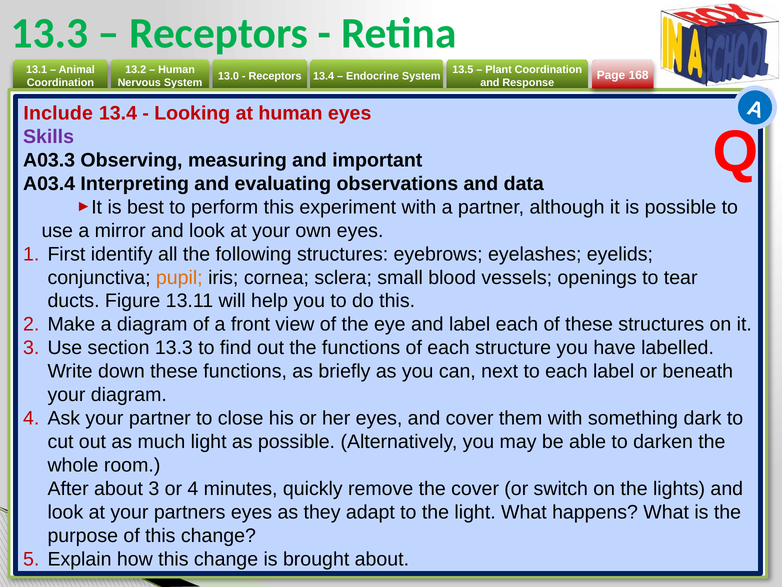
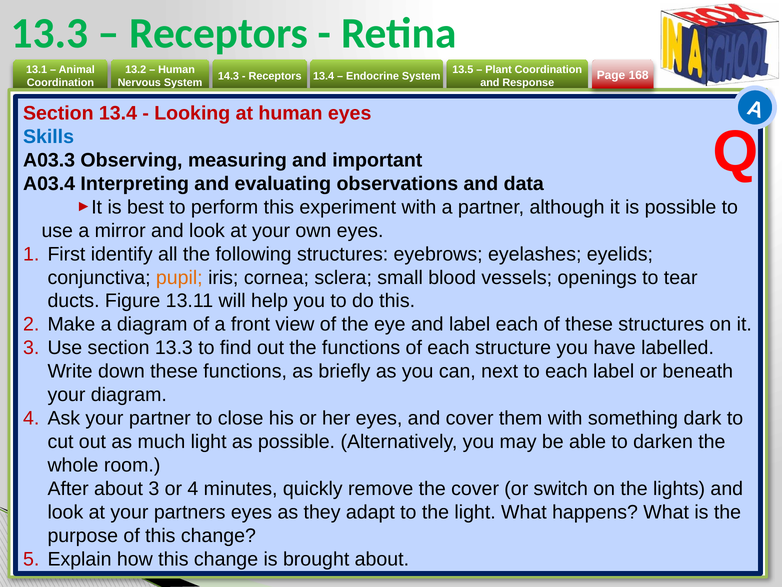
13.0: 13.0 -> 14.3 (229, 76)
Include: Include -> Section (58, 113)
Skills colour: purple -> blue (49, 137)
